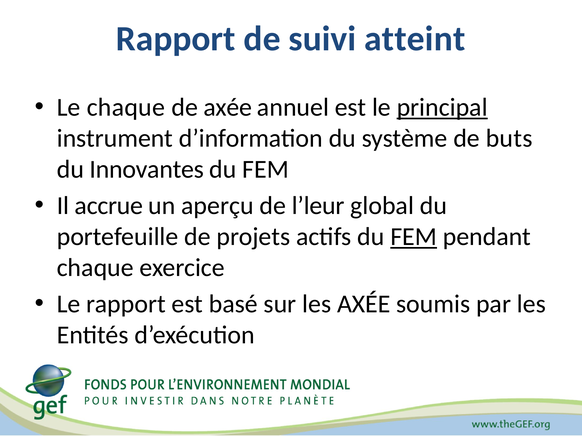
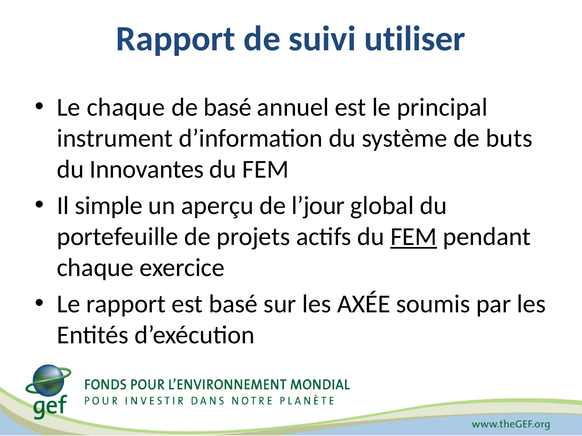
atteint: atteint -> utiliser (415, 39)
de axée: axée -> basé (228, 108)
principal underline: present -> none (442, 108)
accrue: accrue -> simple (109, 206)
l’leur: l’leur -> l’jour (318, 206)
